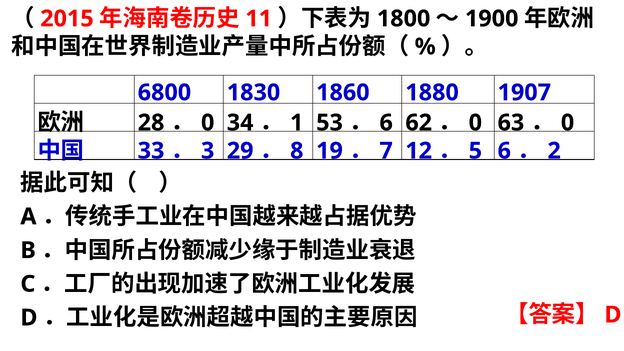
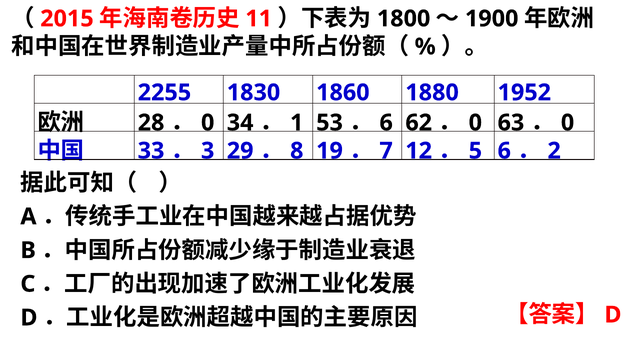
6800: 6800 -> 2255 (164, 93)
1907: 1907 -> 1952 (524, 93)
